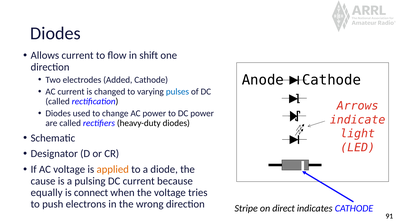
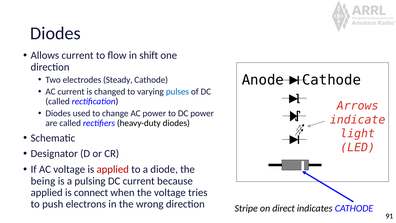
Added: Added -> Steady (118, 80)
applied colour: orange -> red (113, 169)
cause: cause -> being (43, 181)
equally: equally -> applied (47, 192)
